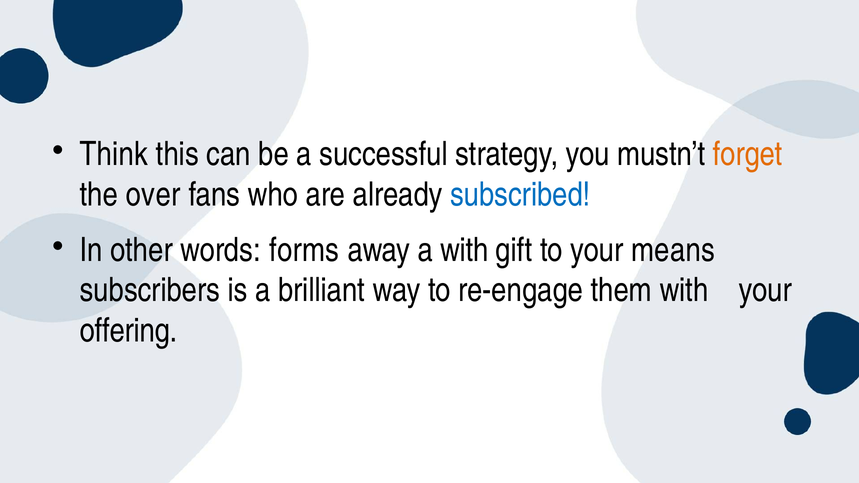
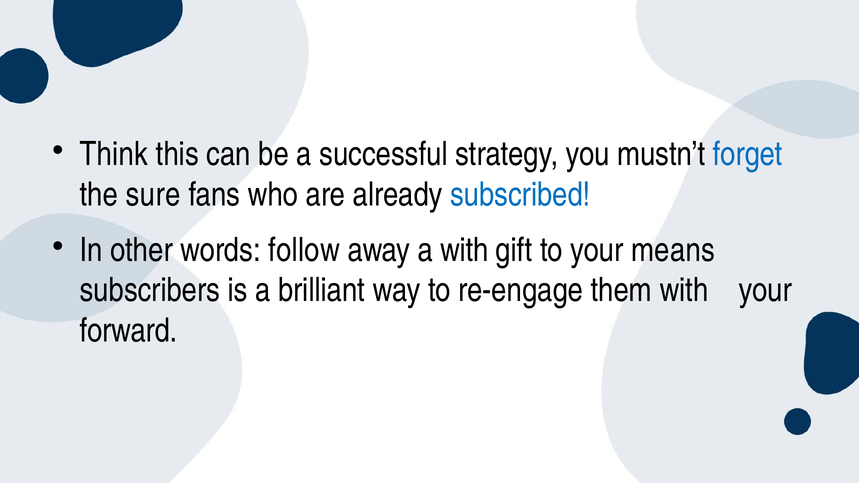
forget colour: orange -> blue (748, 154)
over: over -> sure (153, 195)
forms: forms -> follow (304, 250)
offering: offering -> forward (129, 331)
